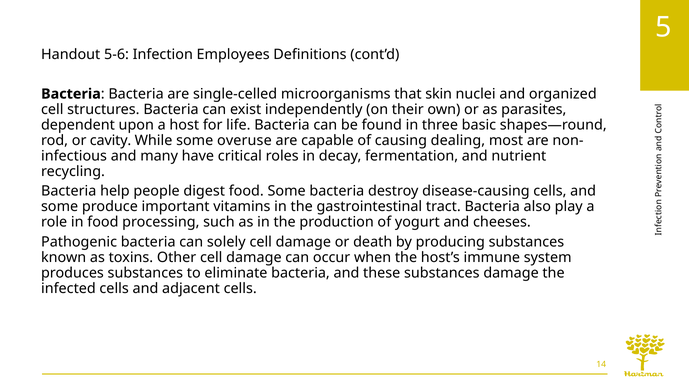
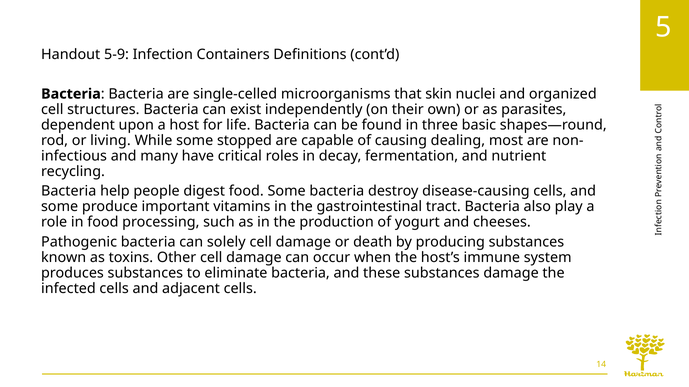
5-6: 5-6 -> 5-9 (116, 54)
Employees: Employees -> Containers (233, 54)
cavity: cavity -> living (110, 141)
overuse: overuse -> stopped (244, 141)
